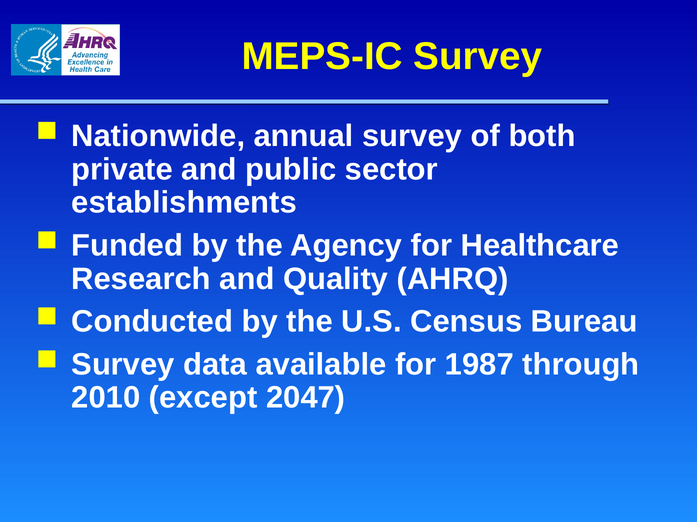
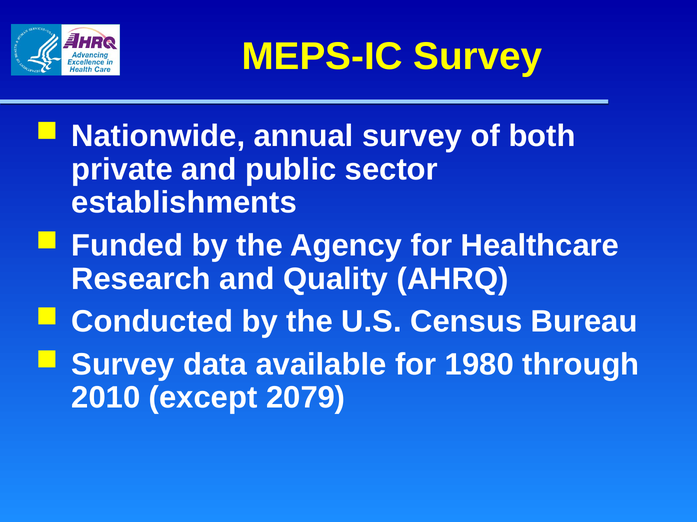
1987: 1987 -> 1980 (479, 365)
2047: 2047 -> 2079 (306, 398)
